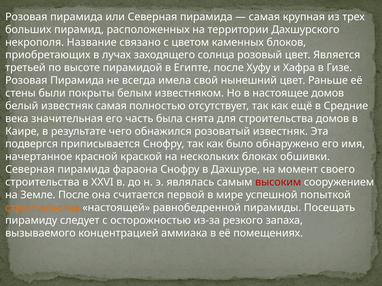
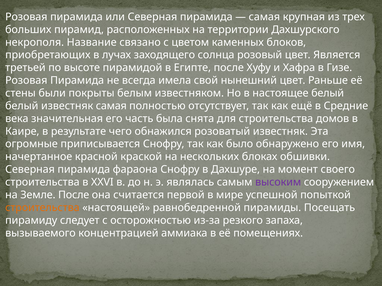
настоящее домов: домов -> белый (328, 93)
подвергся: подвергся -> огромные (31, 144)
высоким colour: red -> purple (278, 182)
